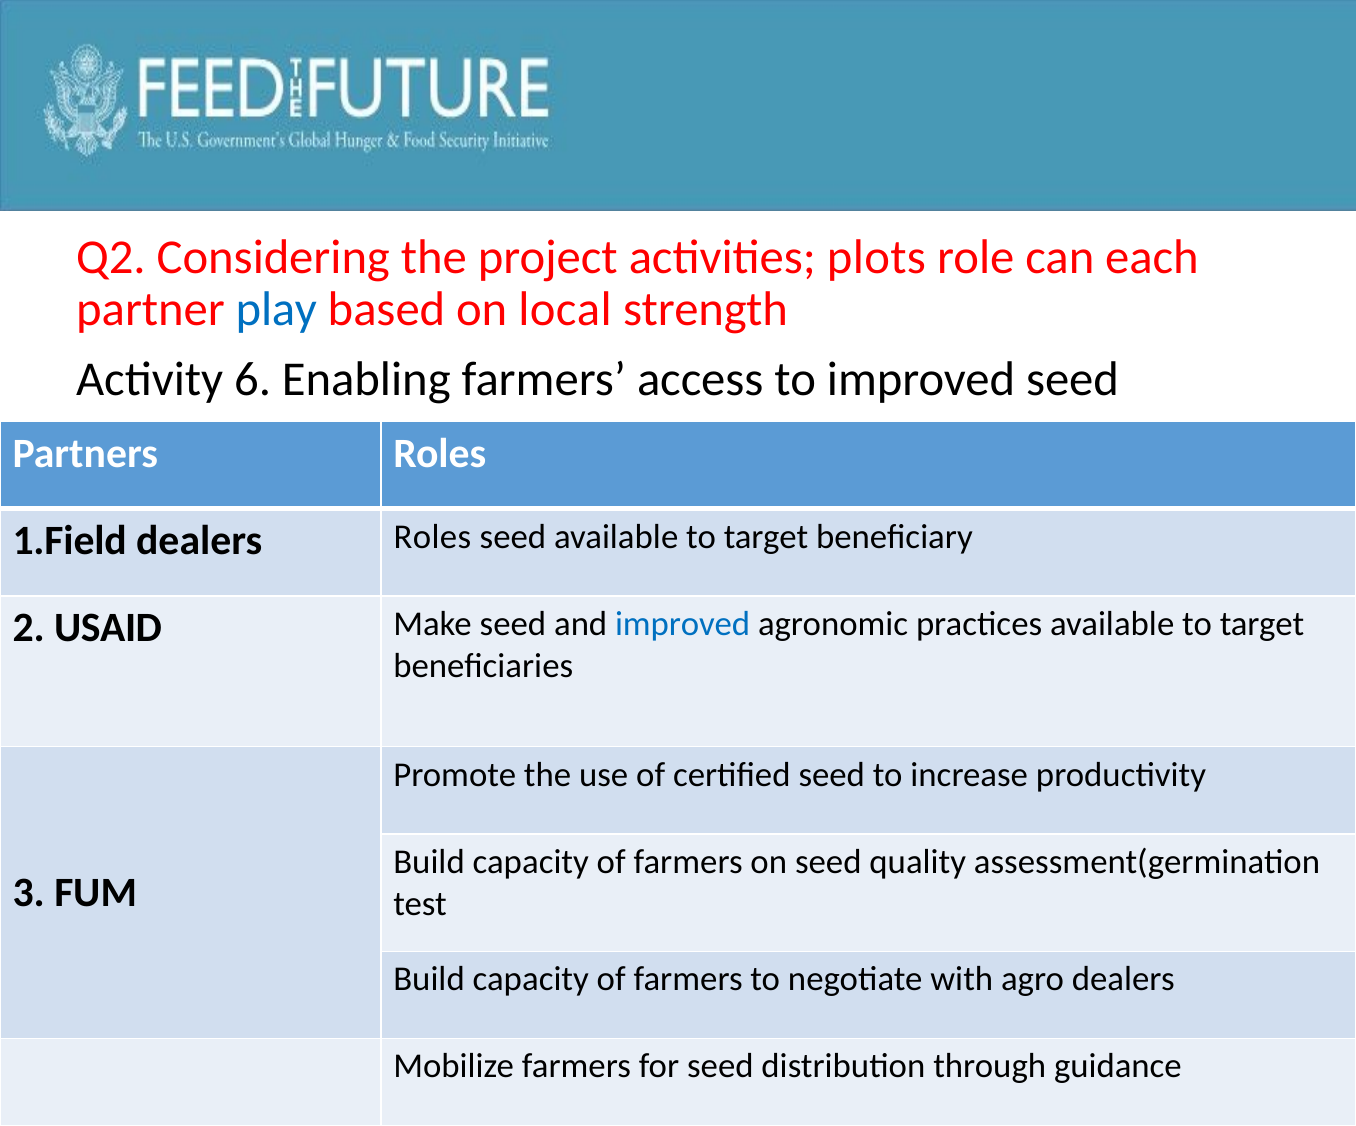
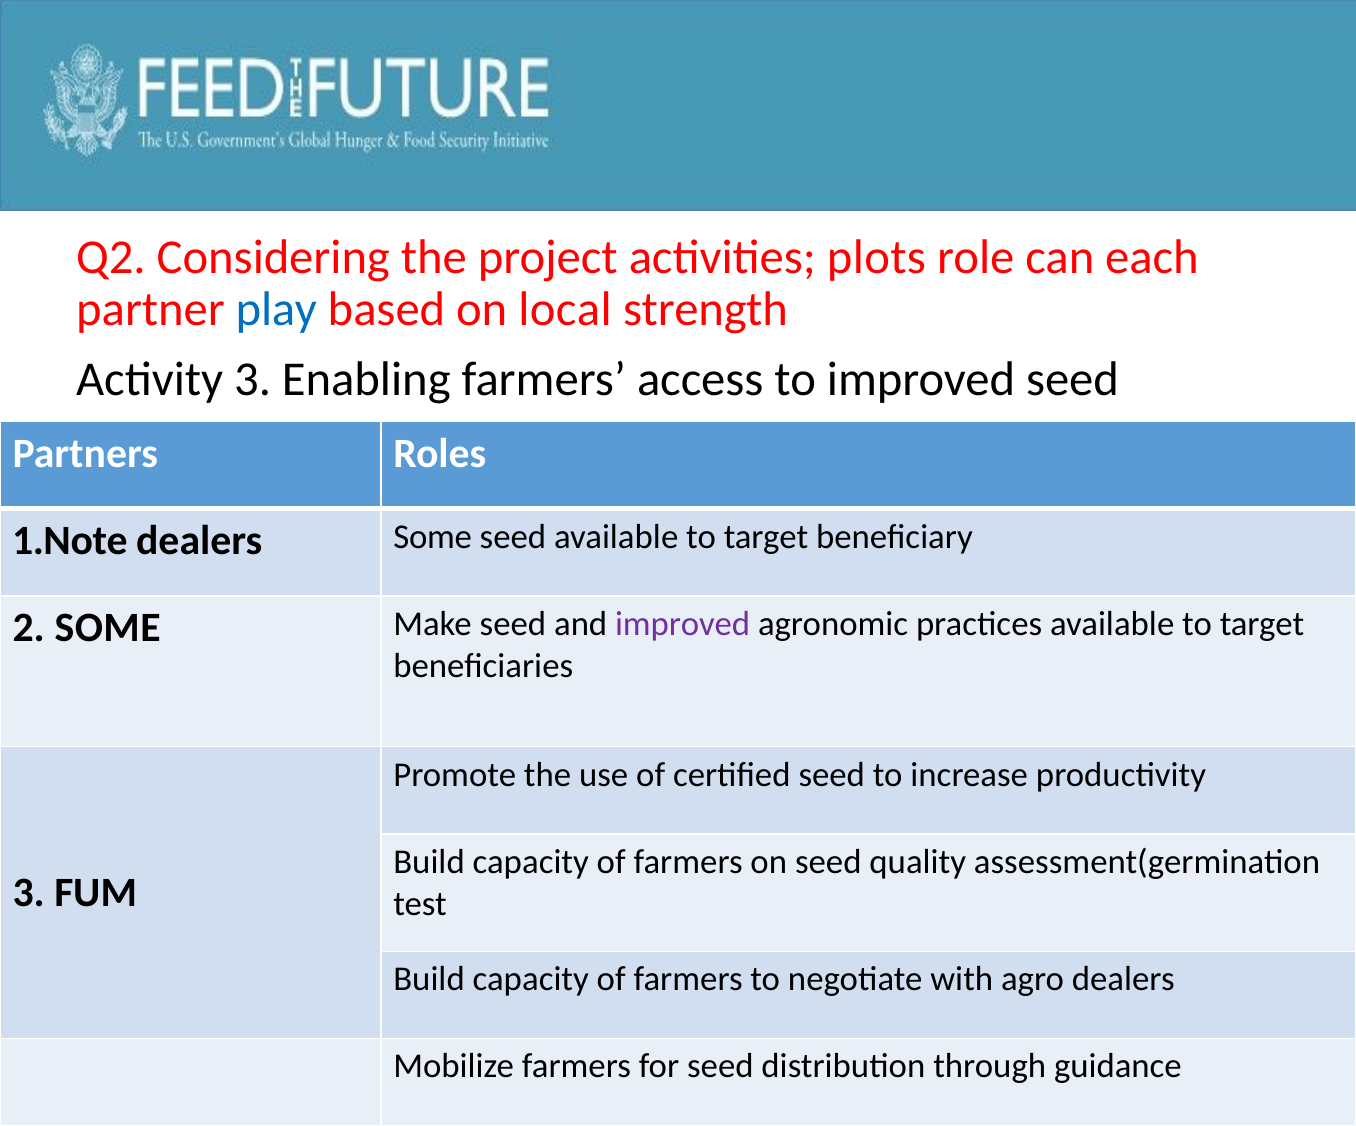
Activity 6: 6 -> 3 (253, 380)
1.Field: 1.Field -> 1.Note (70, 541)
dealers Roles: Roles -> Some (433, 537)
2 USAID: USAID -> SOME (108, 628)
improved colour: blue -> purple (683, 624)
